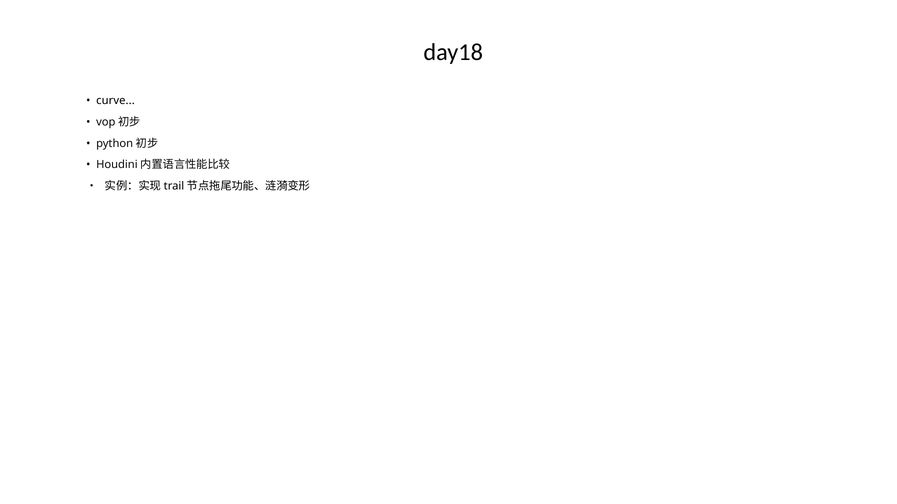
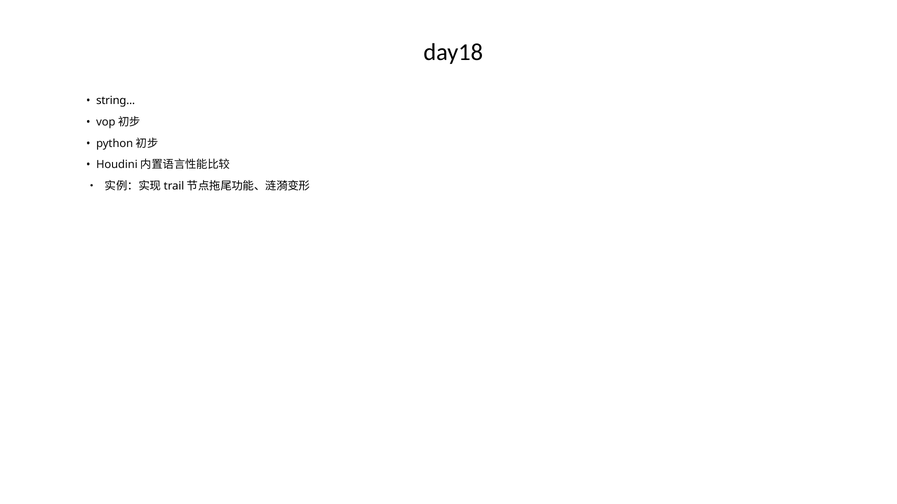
curve: curve -> string (116, 101)
